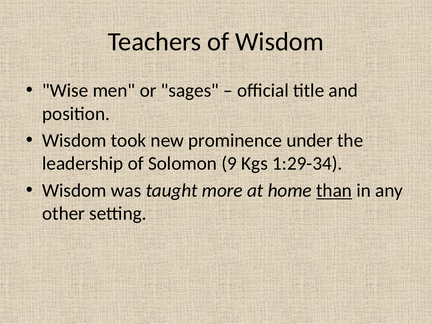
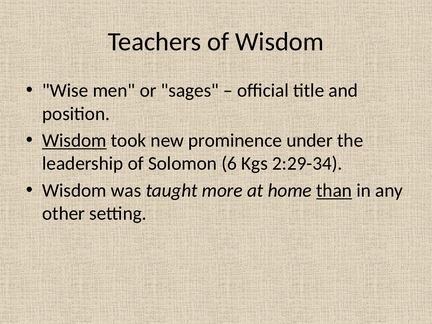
Wisdom underline: none -> present (74, 141)
9: 9 -> 6 (229, 164)
1:29-34: 1:29-34 -> 2:29-34 (307, 164)
